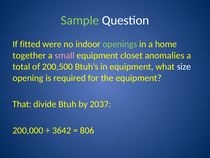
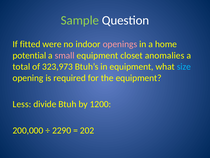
openings colour: light green -> pink (120, 44)
together: together -> potential (29, 55)
200,500: 200,500 -> 323,973 (58, 66)
size colour: white -> light blue (184, 66)
That: That -> Less (22, 104)
2037: 2037 -> 1200 (100, 104)
3642: 3642 -> 2290 (62, 130)
806: 806 -> 202 (87, 130)
